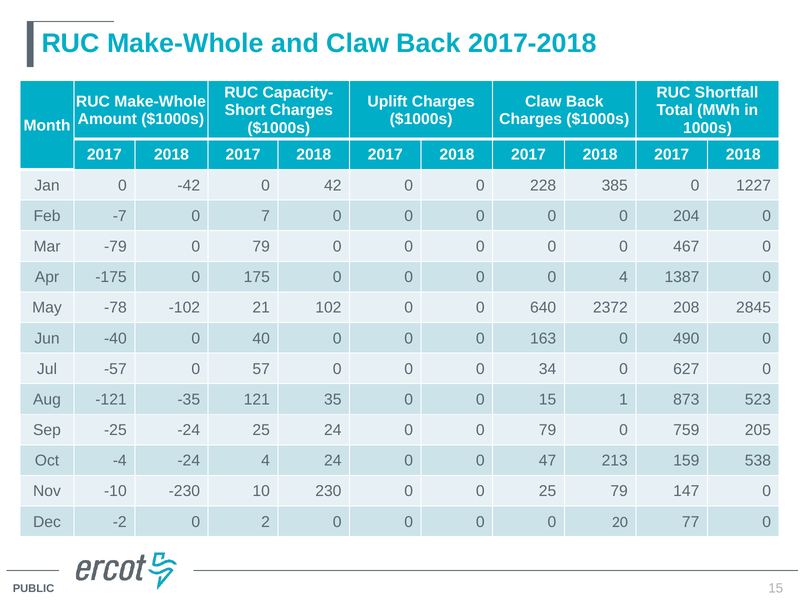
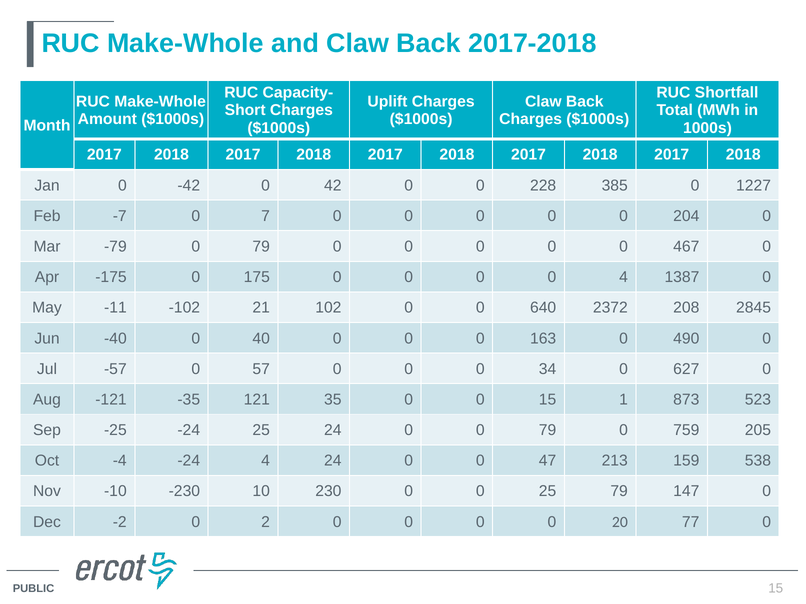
-78: -78 -> -11 (115, 308)
